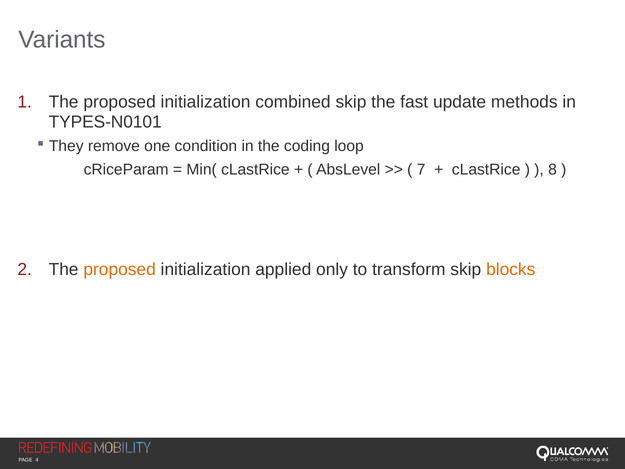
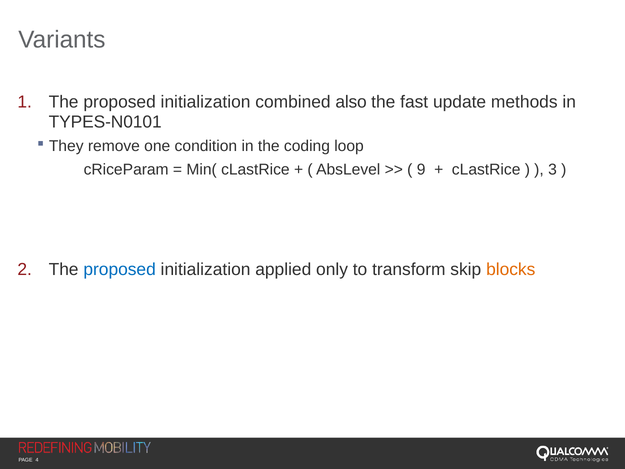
combined skip: skip -> also (351, 102)
7: 7 -> 9 (421, 169)
8: 8 -> 3 (552, 169)
proposed colour: orange -> blue (120, 269)
